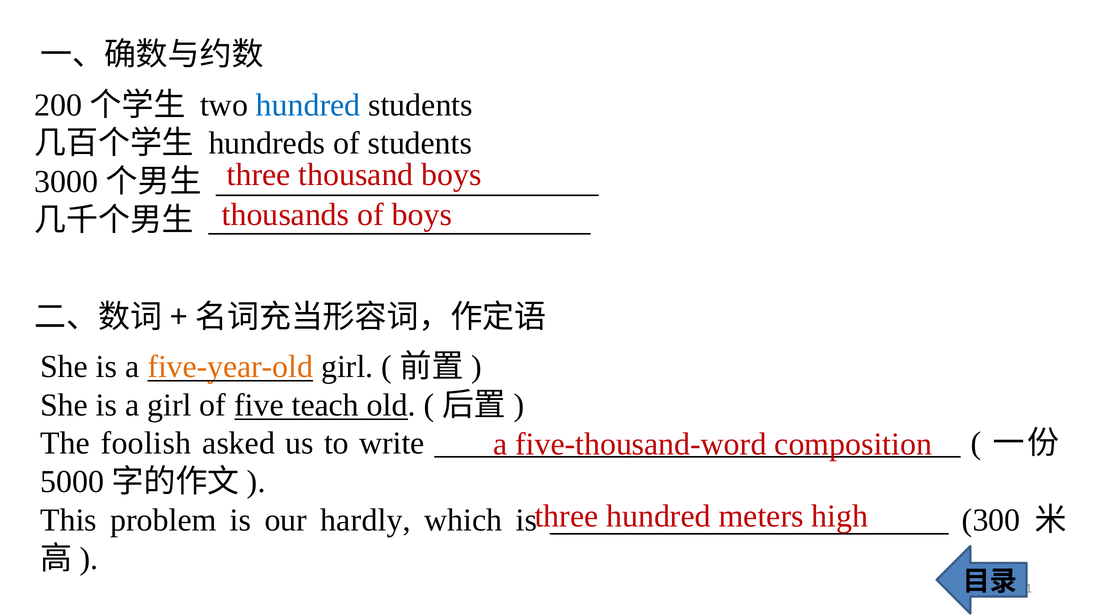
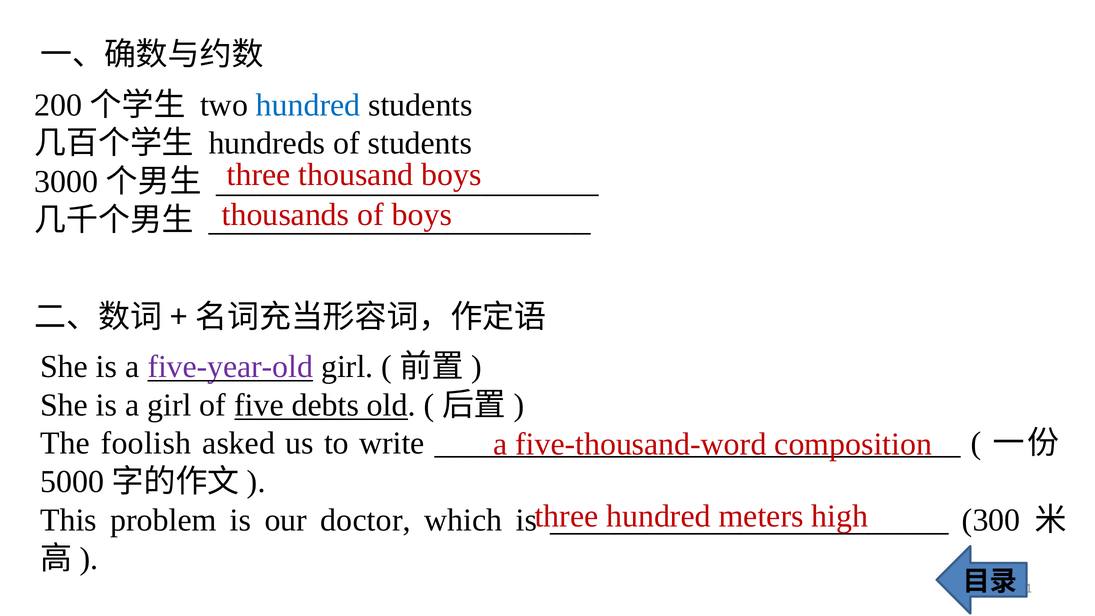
five-year-old colour: orange -> purple (230, 367)
teach: teach -> debts (325, 405)
hardly: hardly -> doctor (366, 520)
